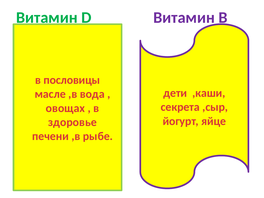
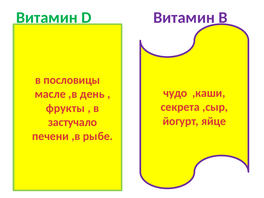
дети: дети -> чудо (175, 93)
вода: вода -> день (92, 94)
овощах: овощах -> фрукты (65, 108)
здоровье: здоровье -> застучало (73, 122)
